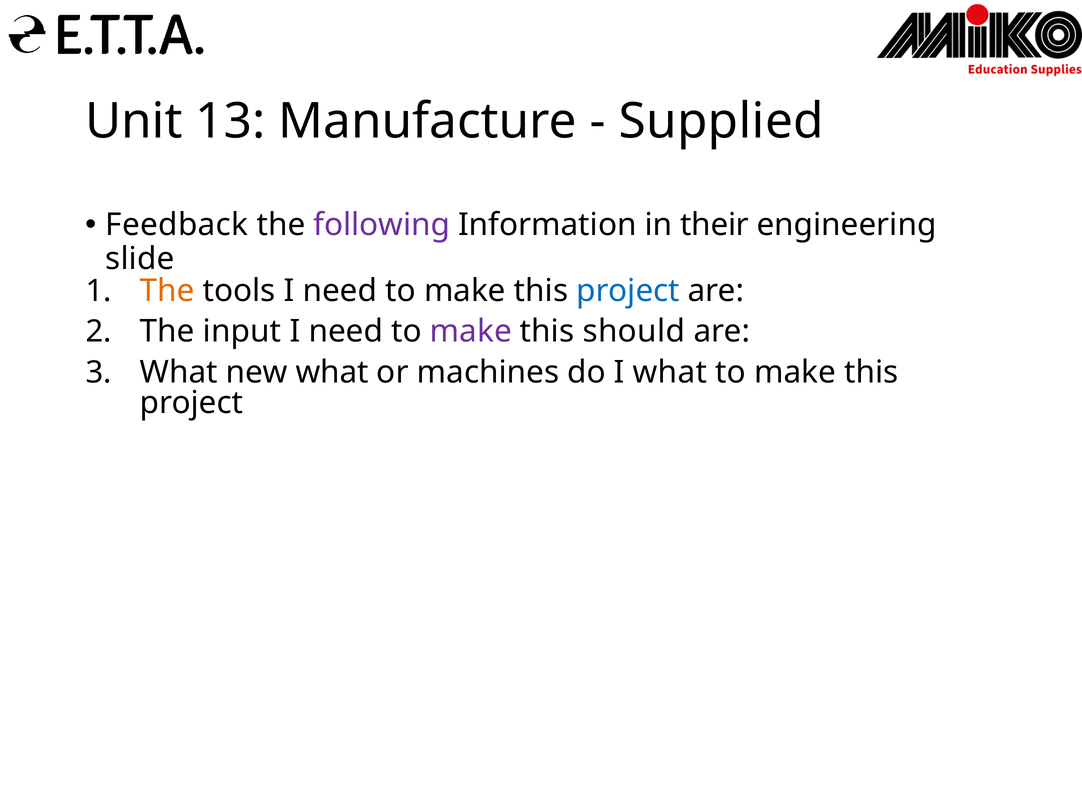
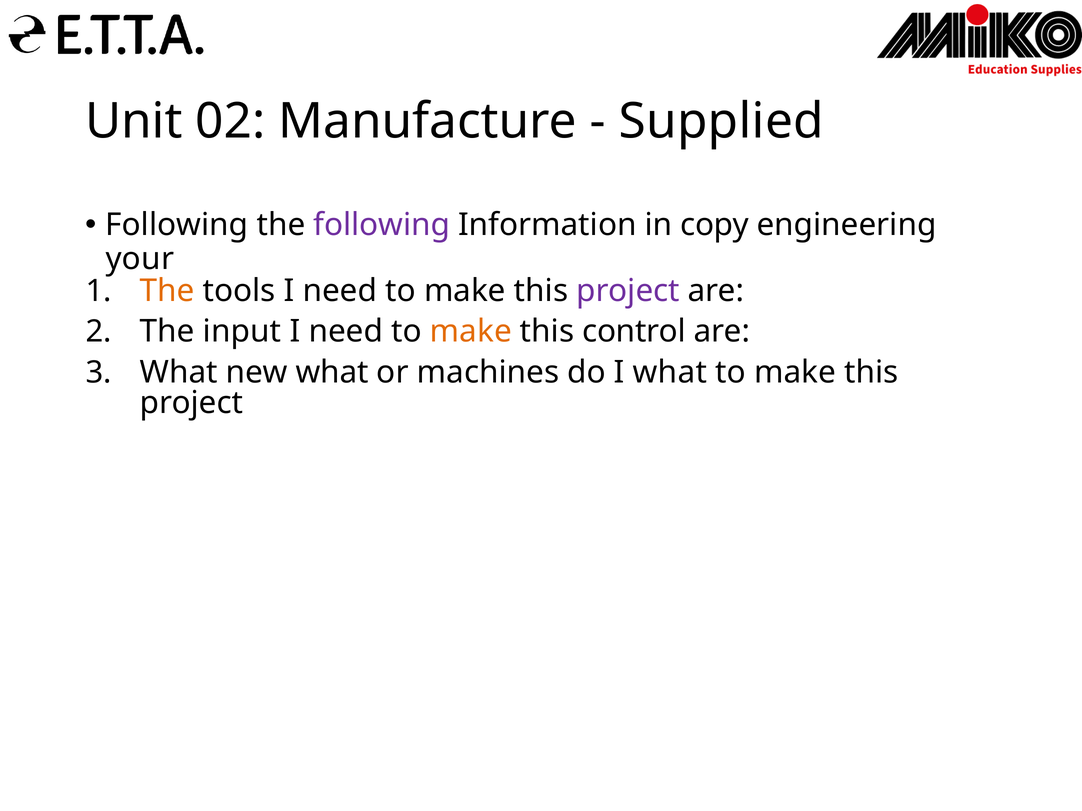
13: 13 -> 02 (230, 121)
Feedback: Feedback -> Following (177, 225)
their: their -> copy (715, 225)
slide: slide -> your (140, 259)
project colour: blue -> purple (628, 291)
make colour: purple -> orange (471, 332)
should: should -> control (634, 332)
